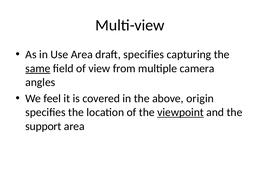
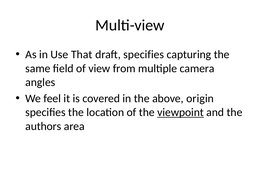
Use Area: Area -> That (82, 55)
same underline: present -> none (38, 68)
support: support -> authors (43, 126)
